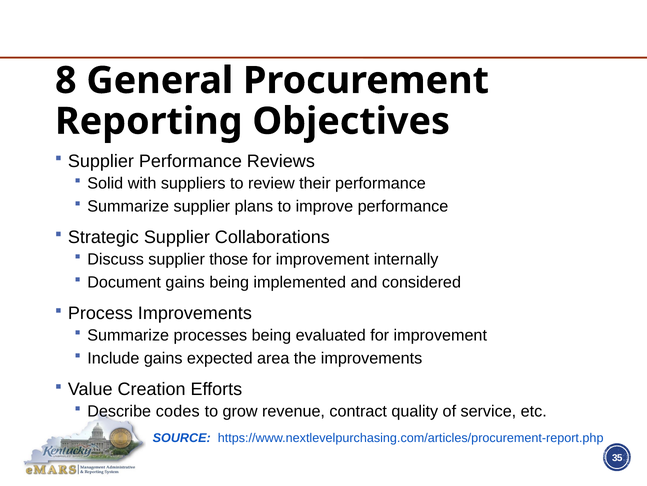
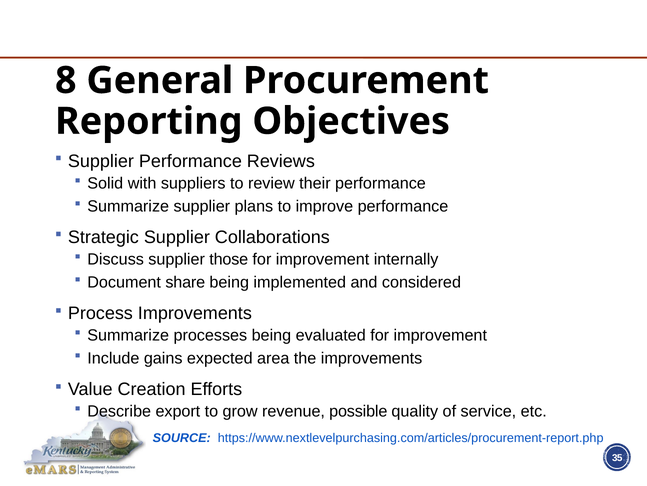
Document gains: gains -> share (185, 282)
codes: codes -> export (178, 411)
contract: contract -> possible (358, 411)
